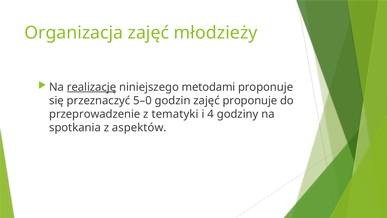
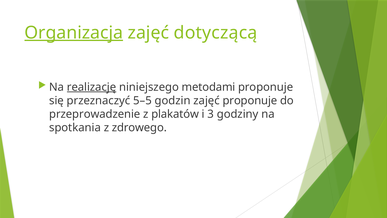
Organizacja underline: none -> present (74, 33)
młodzieży: młodzieży -> dotyczącą (216, 33)
5–0: 5–0 -> 5–5 (142, 100)
tematyki: tematyki -> plakatów (175, 114)
4: 4 -> 3 (211, 114)
aspektów: aspektów -> zdrowego (139, 128)
